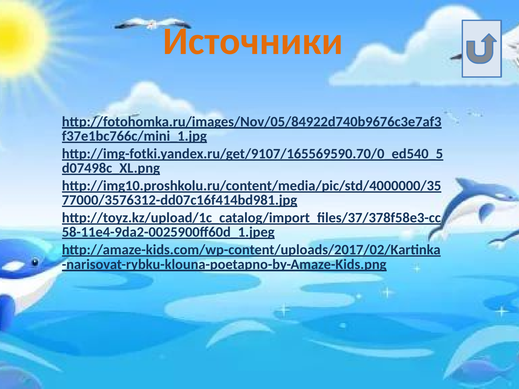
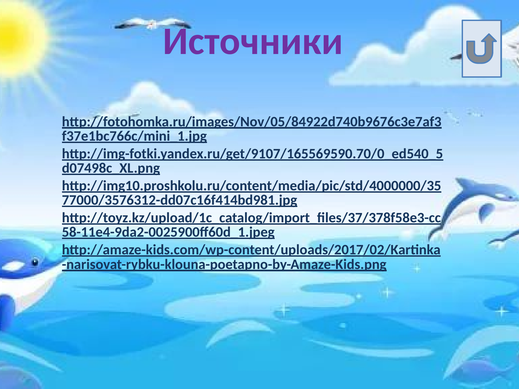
Источники colour: orange -> purple (253, 41)
